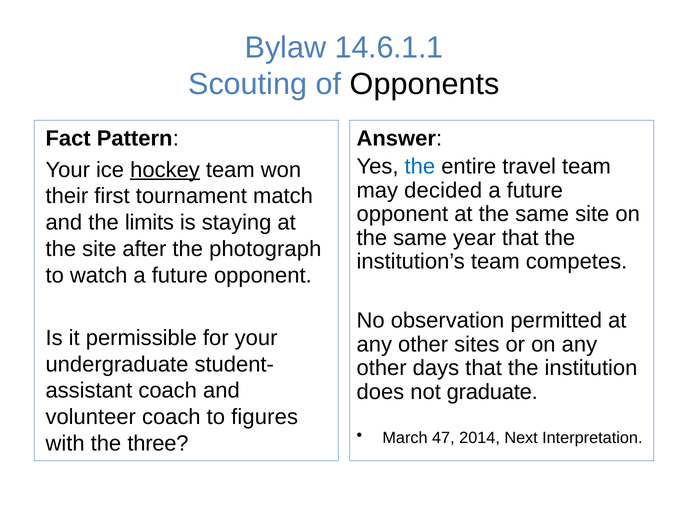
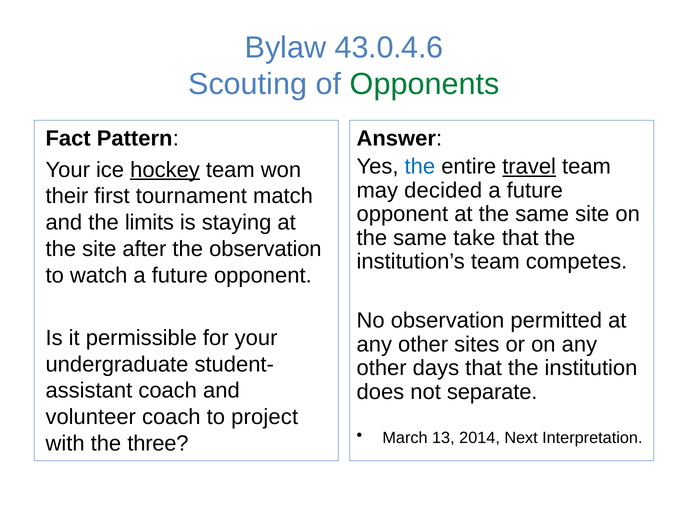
14.6.1.1: 14.6.1.1 -> 43.0.4.6 (389, 47)
Opponents colour: black -> green (425, 84)
travel underline: none -> present (529, 167)
year: year -> take (474, 238)
the photograph: photograph -> observation (265, 249)
graduate: graduate -> separate (492, 392)
figures: figures -> project (265, 417)
47: 47 -> 13 (443, 438)
